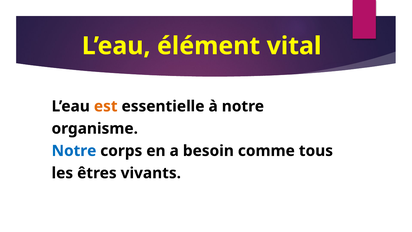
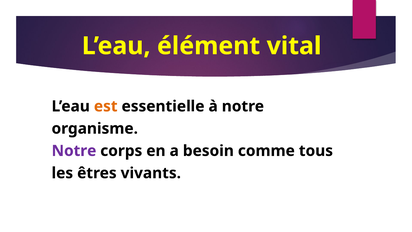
Notre colour: blue -> purple (74, 151)
